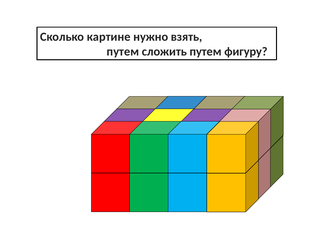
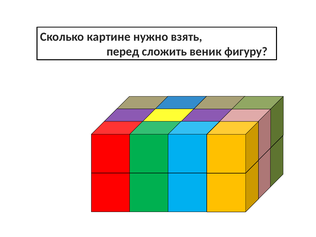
путем: путем -> перед (123, 52)
сложить путем: путем -> веник (206, 52)
